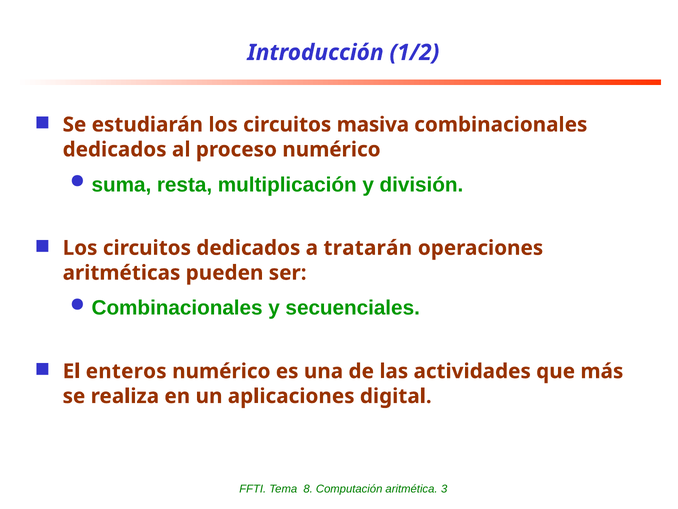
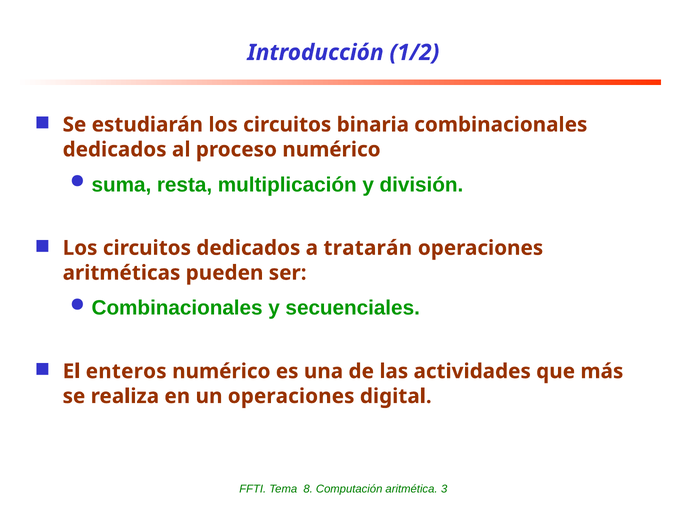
masiva: masiva -> binaria (373, 125)
un aplicaciones: aplicaciones -> operaciones (291, 396)
